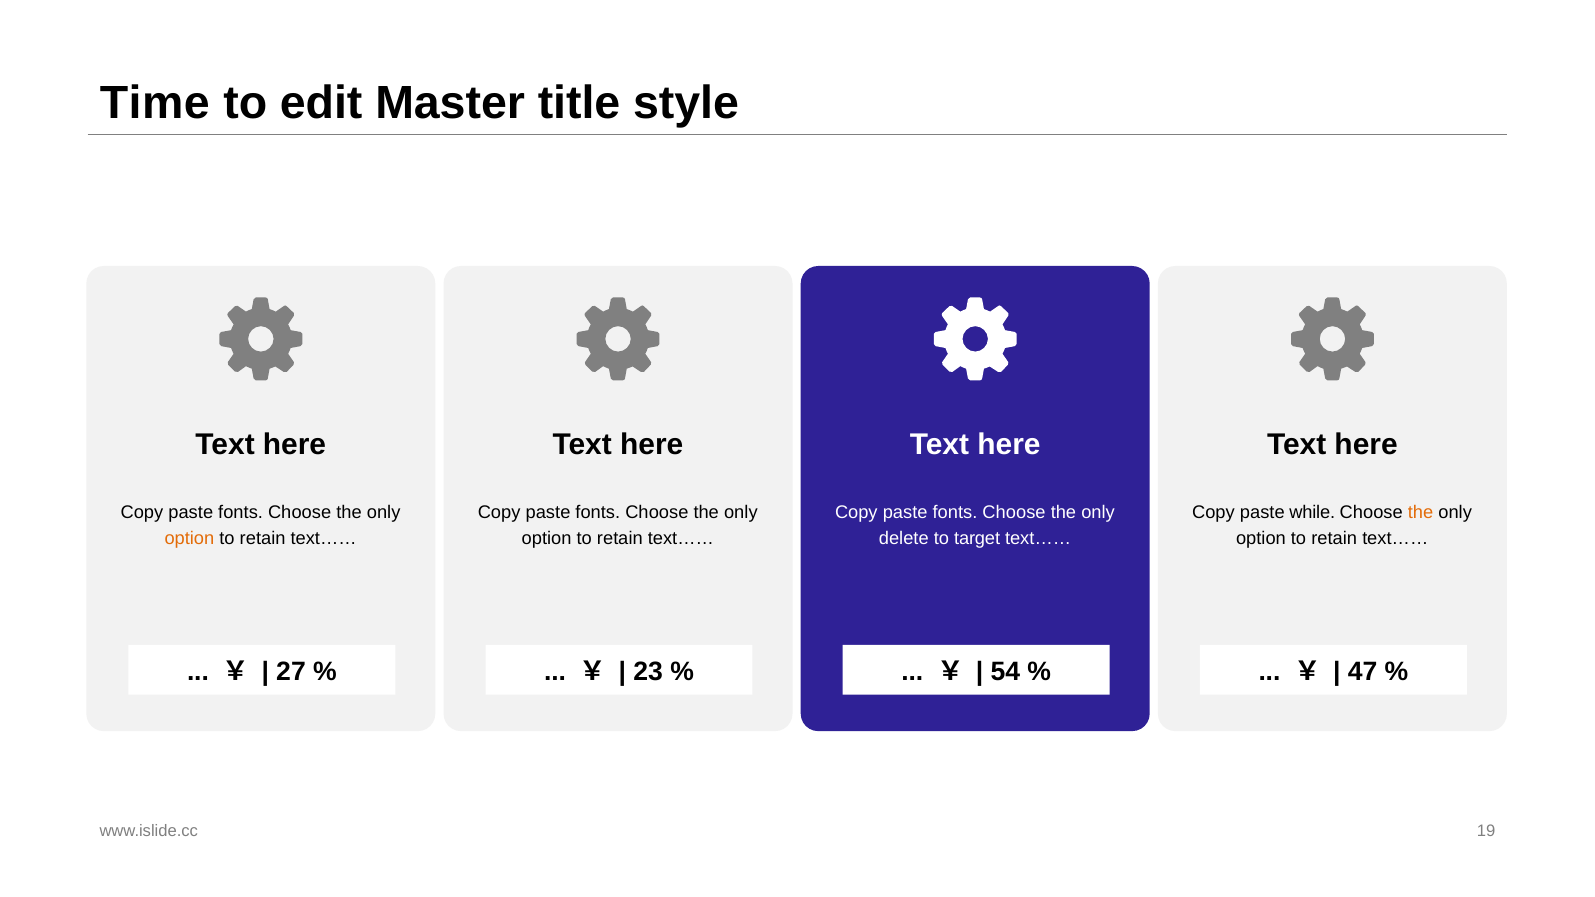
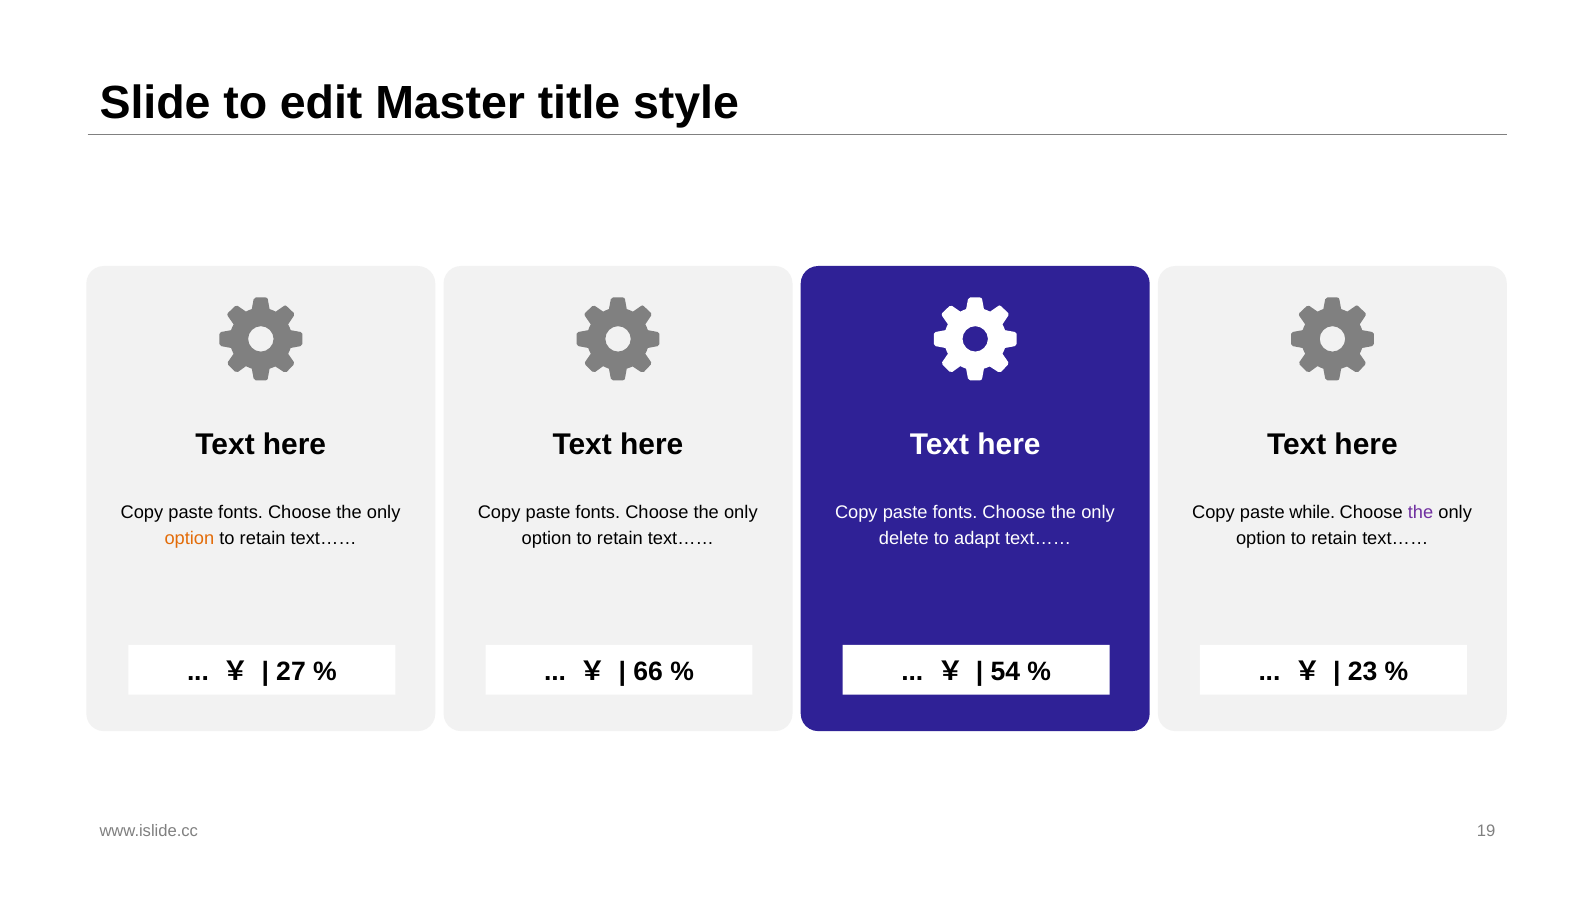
Time: Time -> Slide (155, 103)
the colour: orange -> purple (1421, 513)
target: target -> adapt (977, 539)
23: 23 -> 66 (648, 672)
47: 47 -> 23 (1363, 672)
